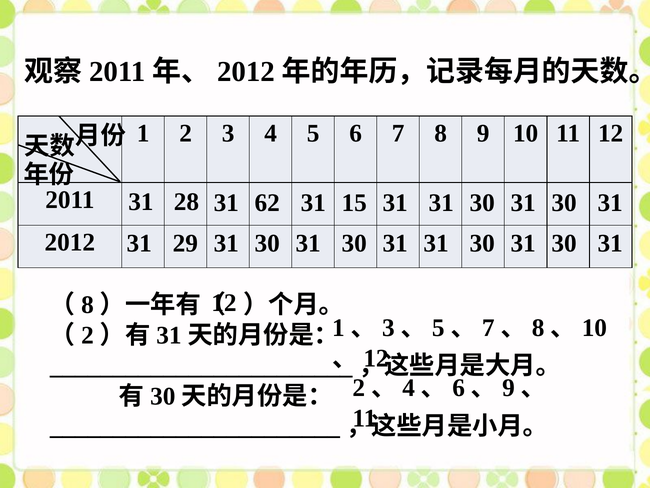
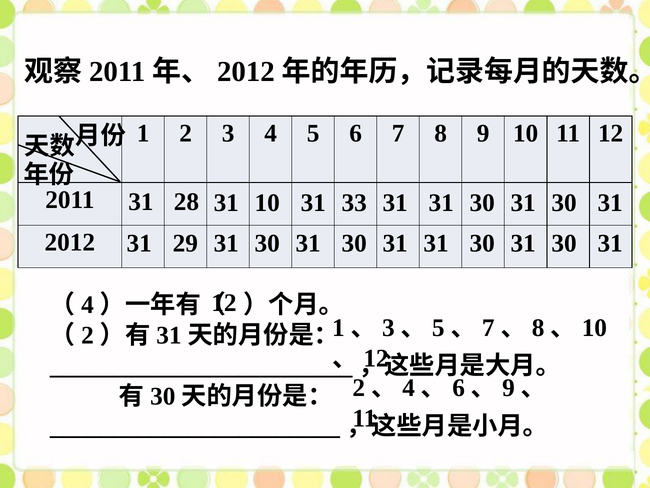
31 62: 62 -> 10 (267, 202)
15: 15 -> 33 (354, 202)
8: 8 -> 4 (87, 305)
